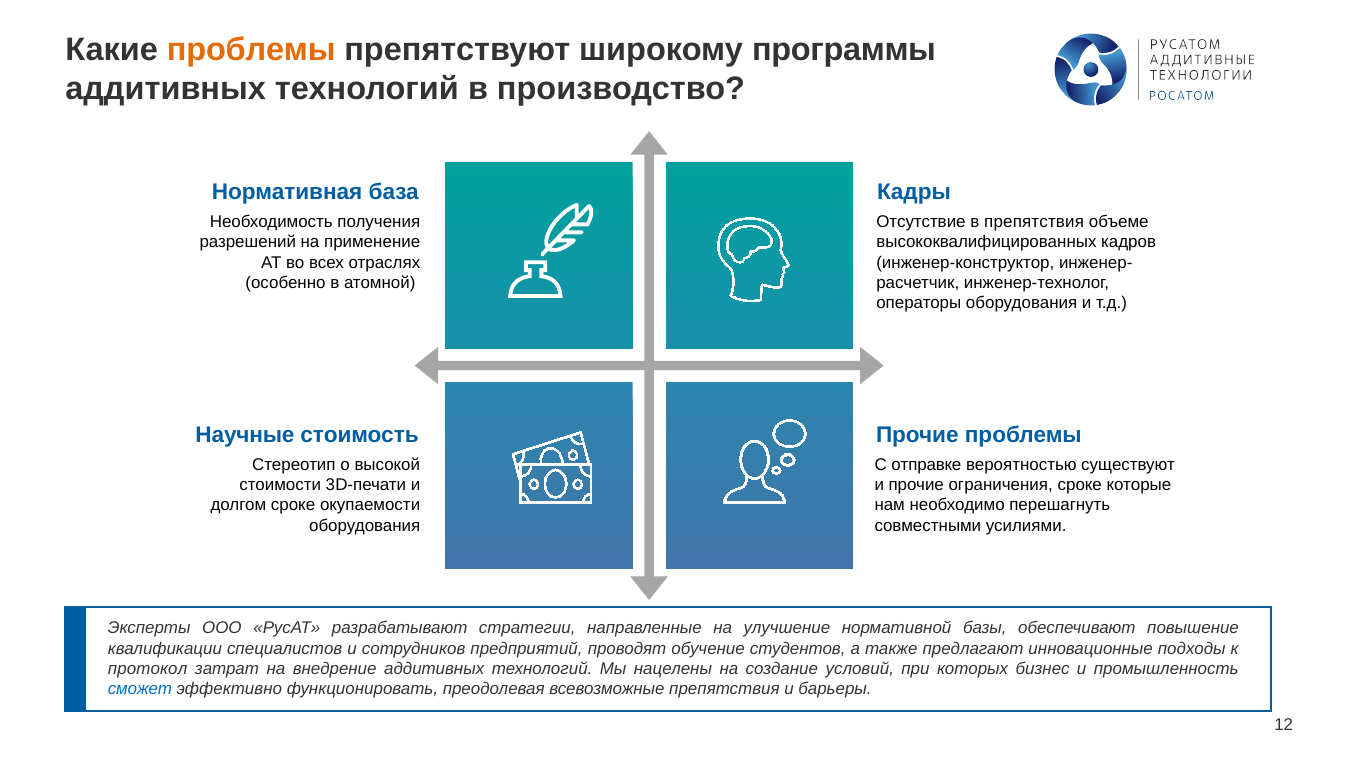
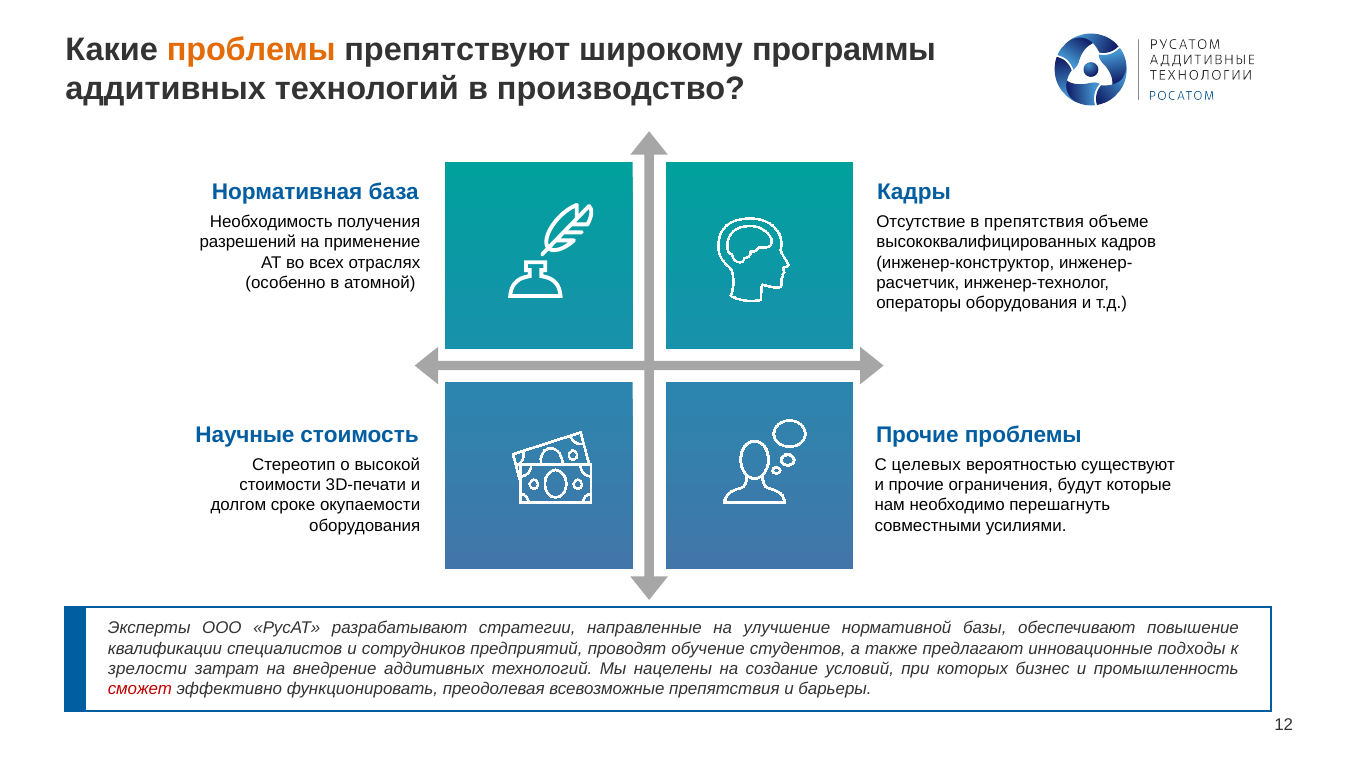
отправке: отправке -> целевых (926, 465)
ограничения сроке: сроке -> будут (1080, 485)
протокол: протокол -> зрелости (148, 669)
сможет colour: blue -> red (140, 689)
